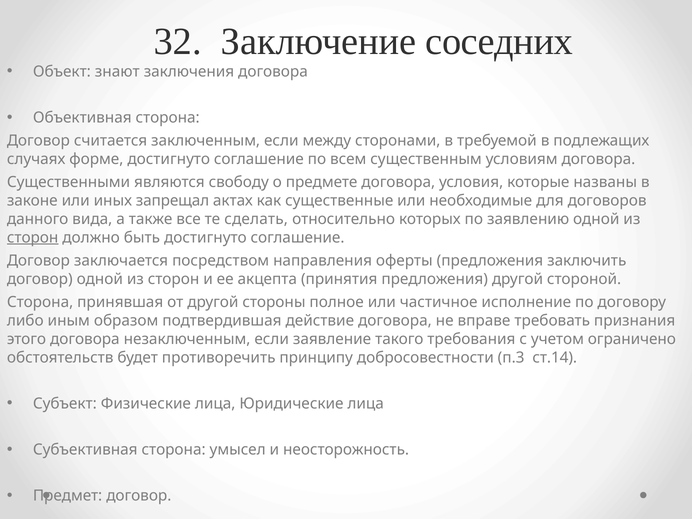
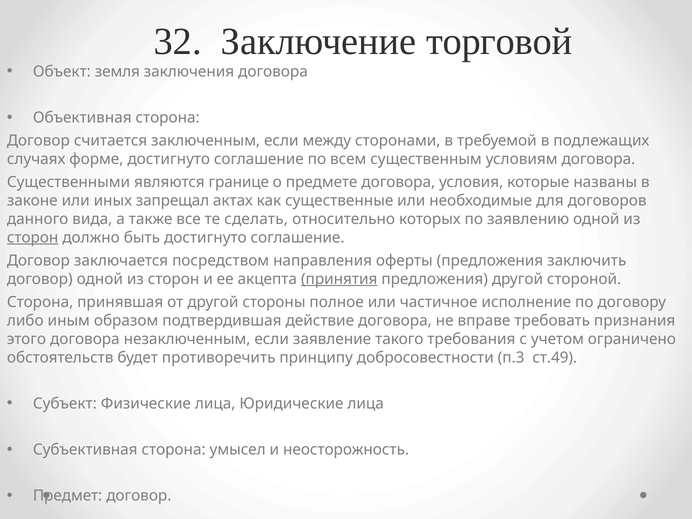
соседних: соседних -> торговой (499, 42)
знают: знают -> земля (117, 72)
свободу: свободу -> границе (239, 182)
принятия underline: none -> present (339, 279)
ст.14: ст.14 -> ст.49 (555, 357)
